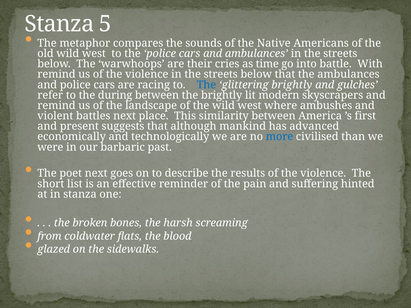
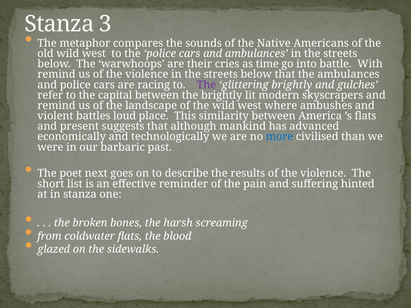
5: 5 -> 3 (105, 24)
The colour: blue -> purple (206, 85)
during: during -> capital (115, 95)
battles next: next -> loud (125, 116)
’s first: first -> flats (365, 116)
